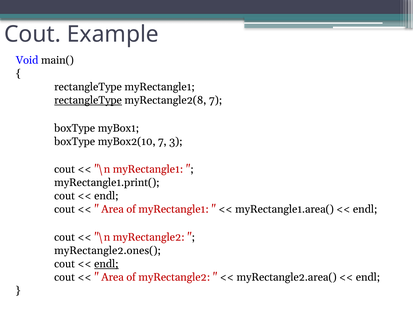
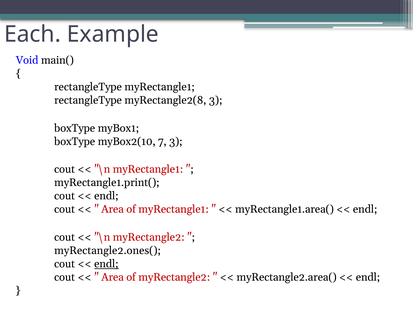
Cout: Cout -> Each (33, 34)
rectangleType underline: present -> none (88, 100)
myRectangle2(8 7: 7 -> 3 (216, 100)
